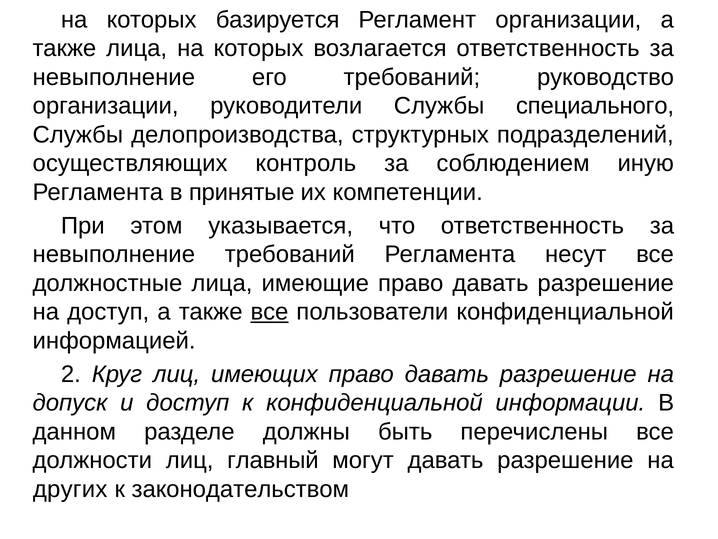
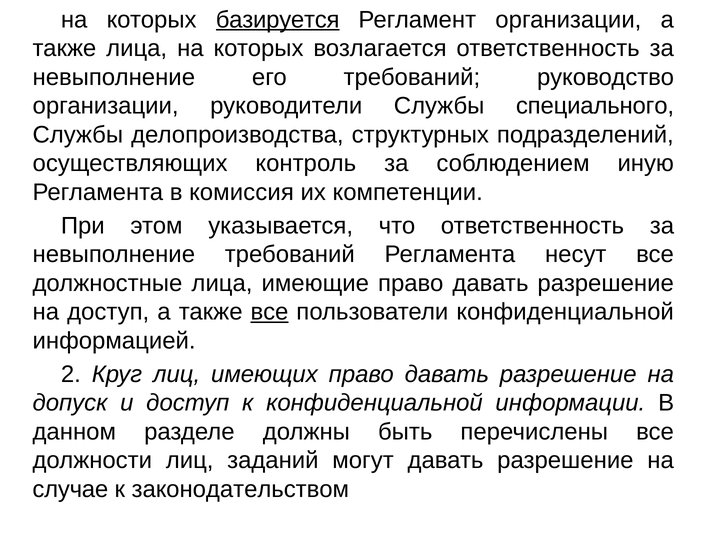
базируется underline: none -> present (278, 20)
принятые: принятые -> комиссия (242, 192)
главный: главный -> заданий (273, 460)
других: других -> случае (70, 489)
